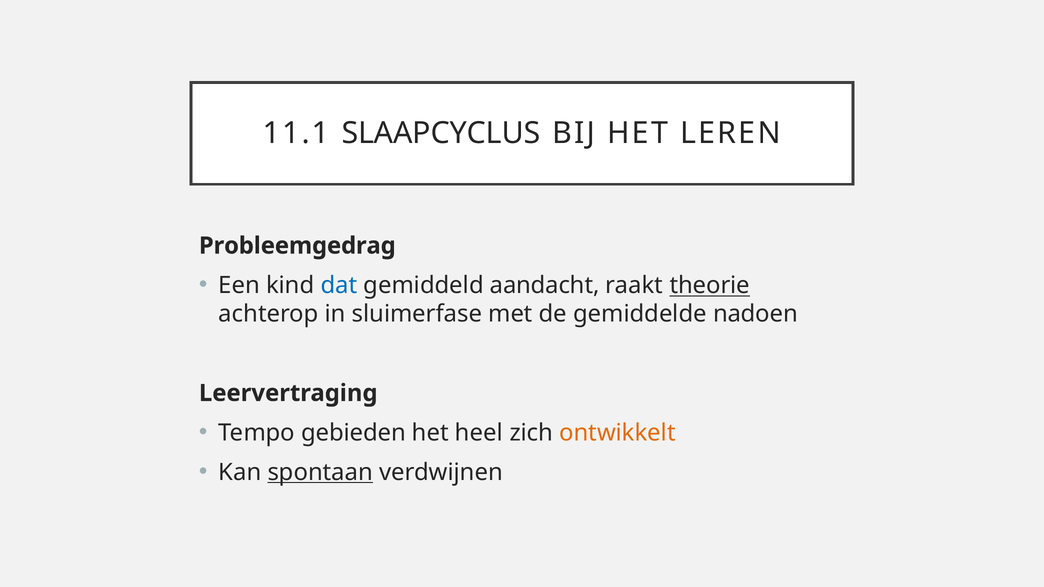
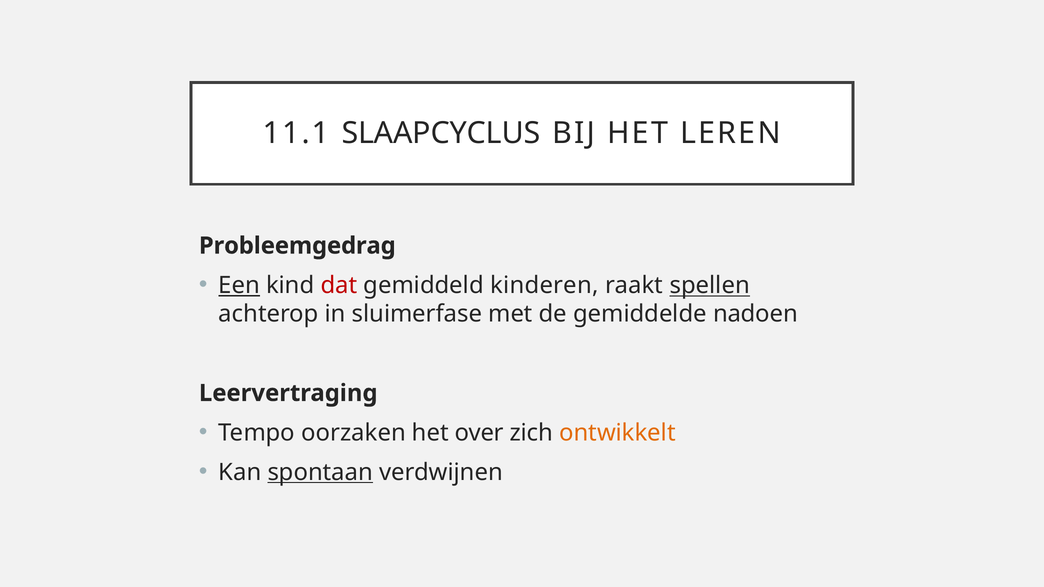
Een underline: none -> present (239, 285)
dat colour: blue -> red (339, 285)
aandacht: aandacht -> kinderen (544, 285)
theorie: theorie -> spellen (710, 285)
gebieden: gebieden -> oorzaken (353, 433)
heel: heel -> over (479, 433)
